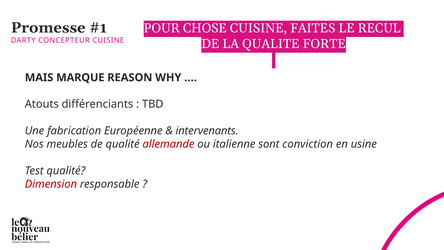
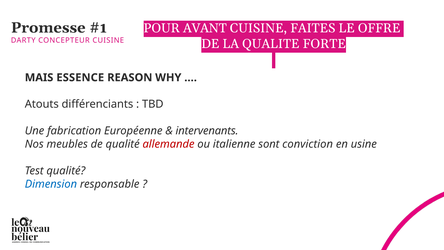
CHOSE: CHOSE -> AVANT (205, 28)
RECUL: RECUL -> OFFRE (379, 28)
MARQUE: MARQUE -> ESSENCE (80, 77)
Dimension colour: red -> blue (51, 184)
